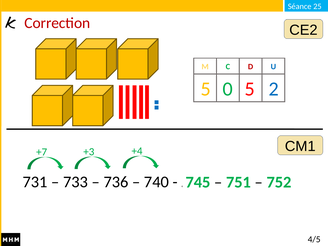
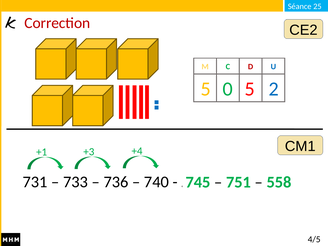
+7: +7 -> +1 (42, 152)
752: 752 -> 558 (279, 182)
